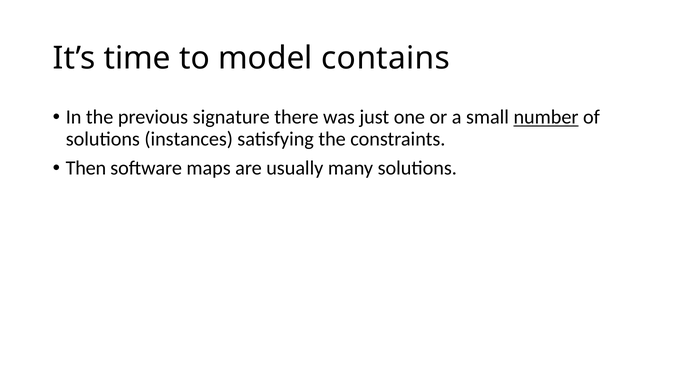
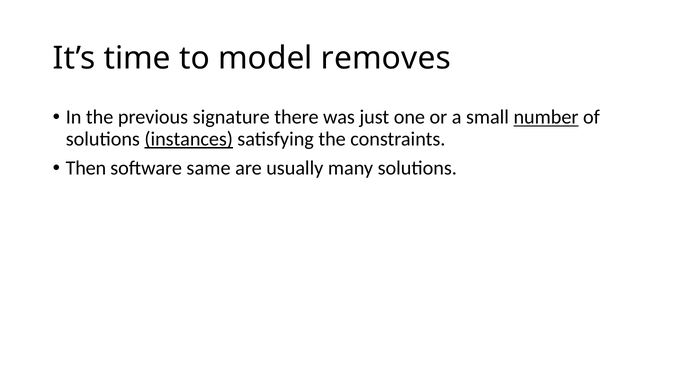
contains: contains -> removes (386, 58)
instances underline: none -> present (189, 139)
maps: maps -> same (209, 168)
